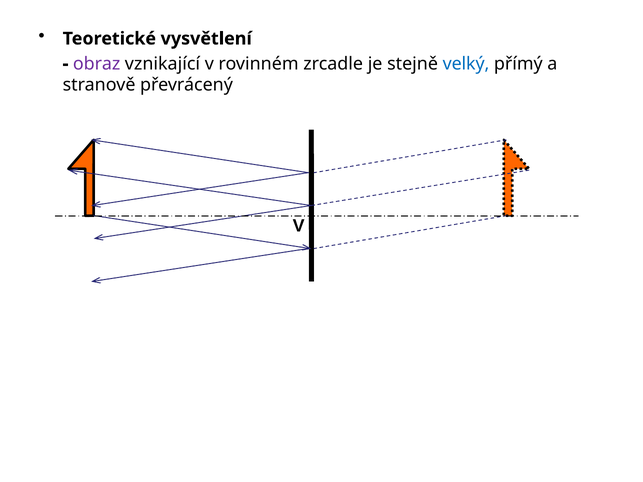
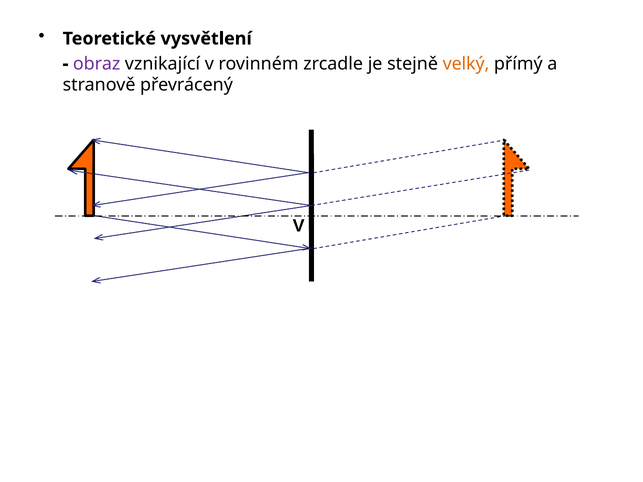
velký colour: blue -> orange (466, 64)
